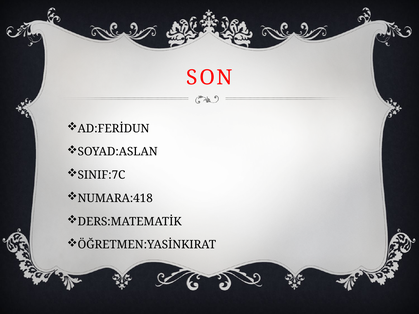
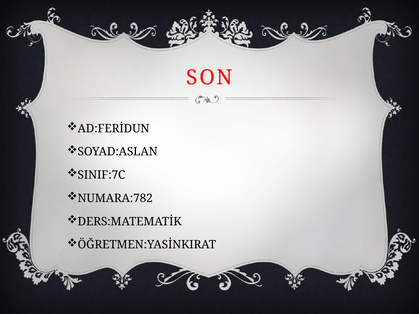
NUMARA:418: NUMARA:418 -> NUMARA:782 (115, 198)
